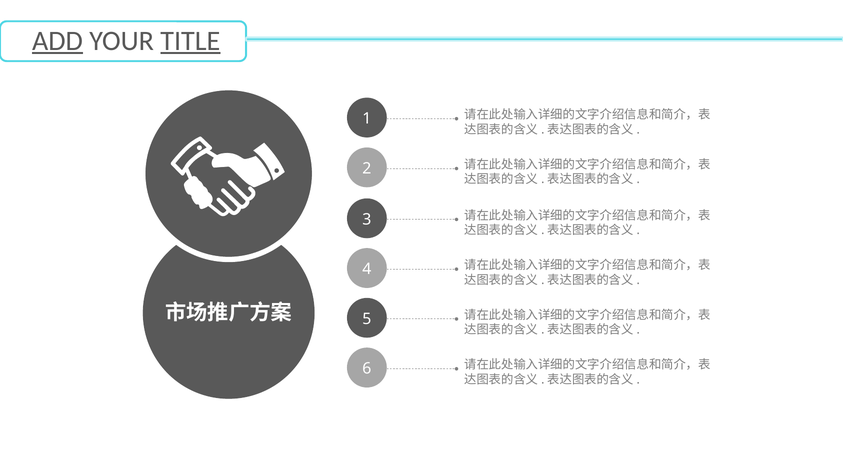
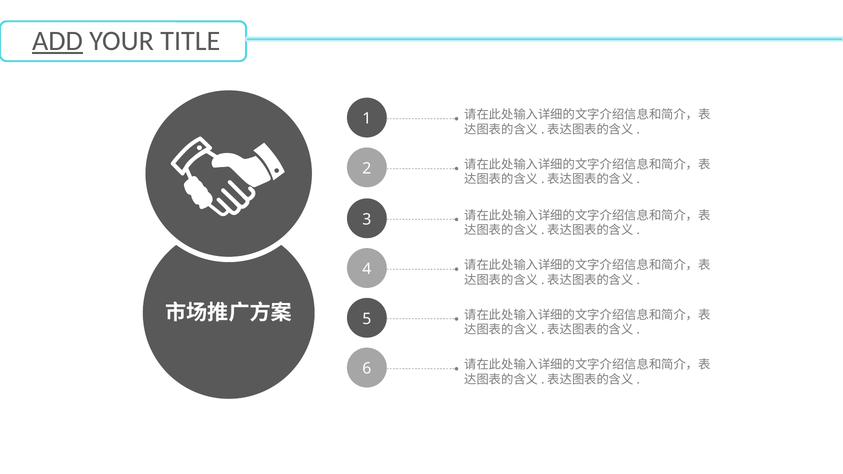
TITLE underline: present -> none (190, 41)
